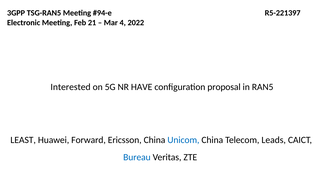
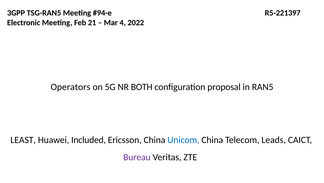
Interested: Interested -> Operators (71, 87)
HAVE: HAVE -> BOTH (142, 87)
Forward: Forward -> Included (89, 140)
Bureau colour: blue -> purple (137, 157)
